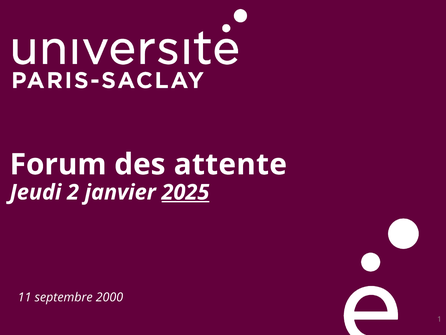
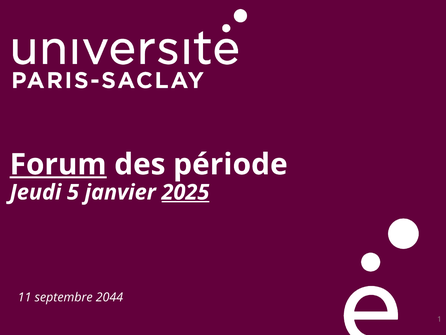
Forum underline: none -> present (58, 164)
attente: attente -> période (230, 164)
2: 2 -> 5 (73, 192)
2000: 2000 -> 2044 (109, 297)
